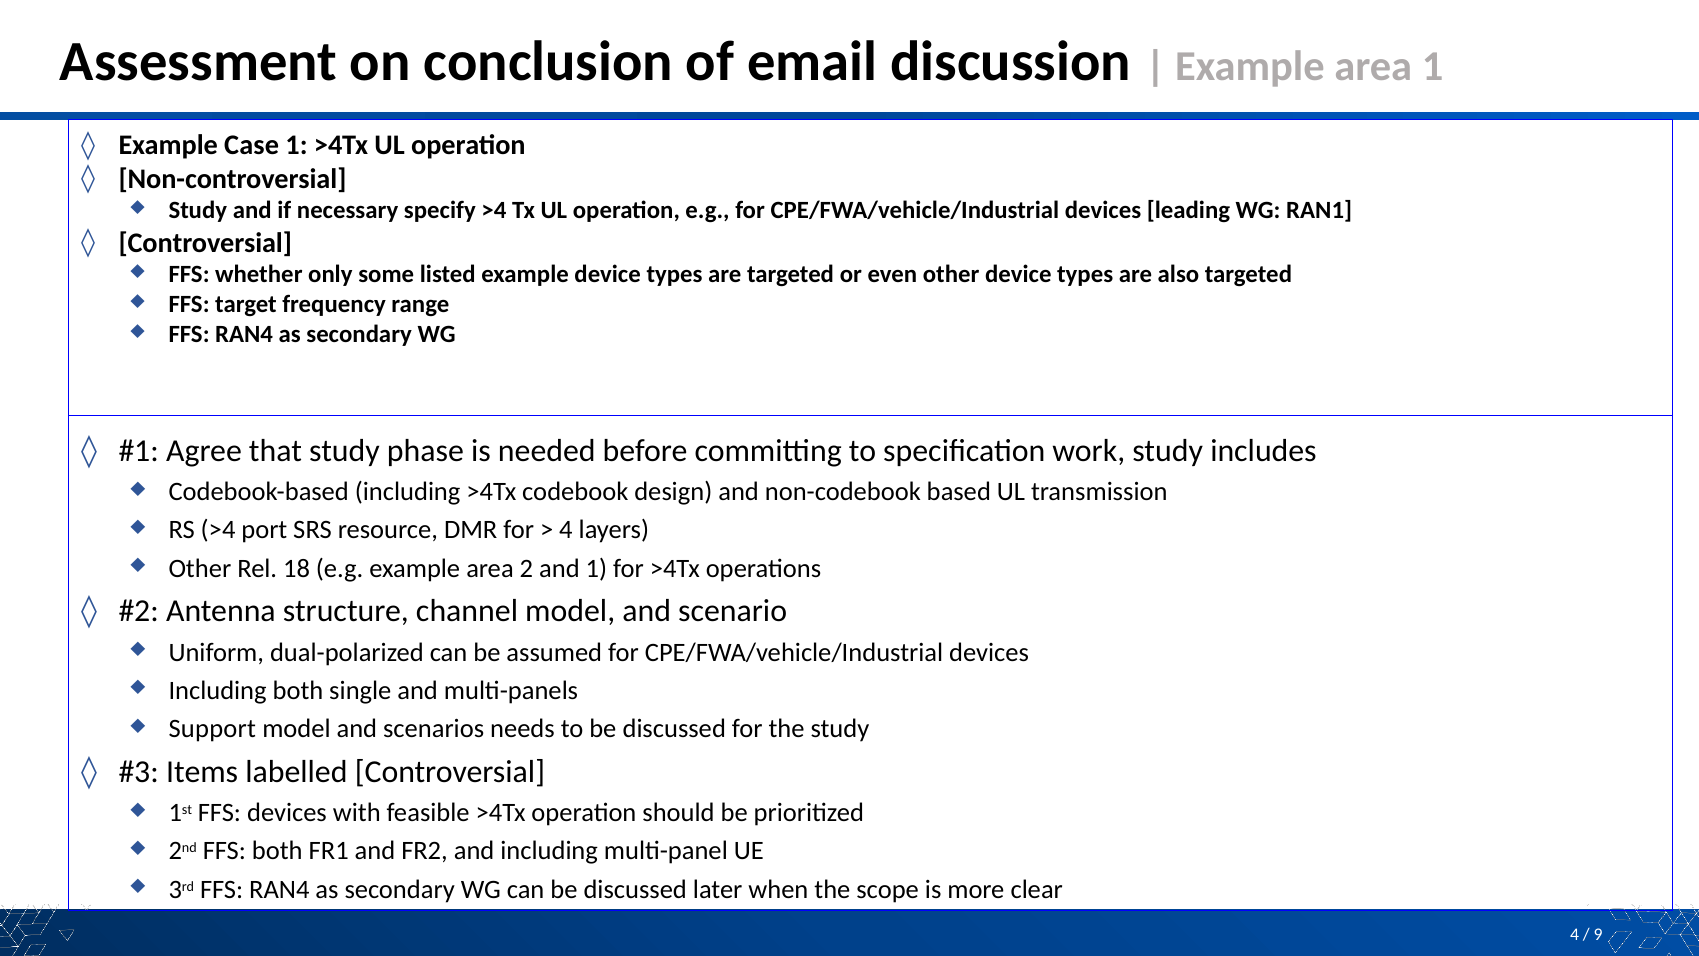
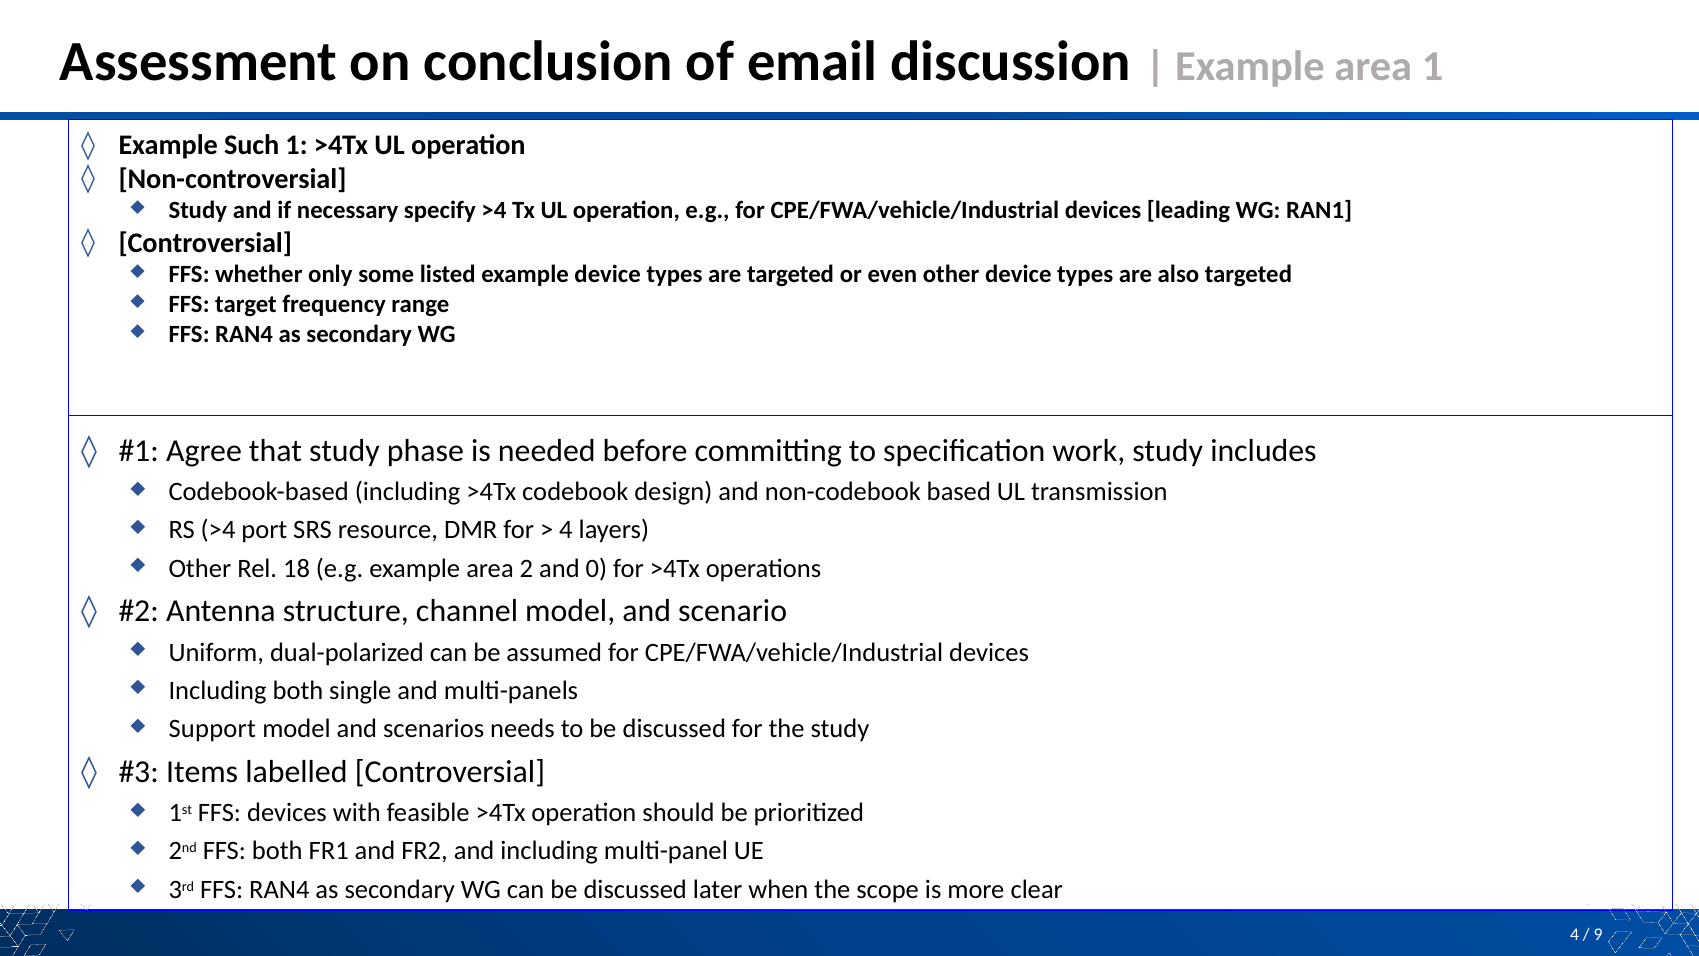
Case: Case -> Such (252, 145)
and 1: 1 -> 0 (596, 568)
